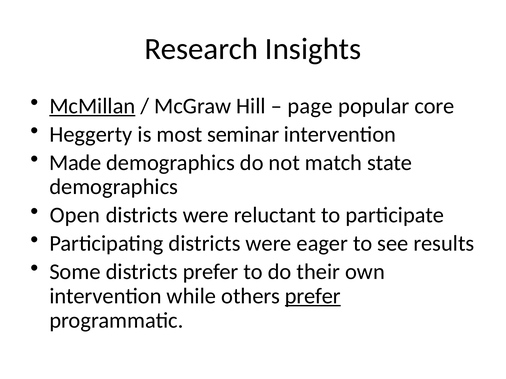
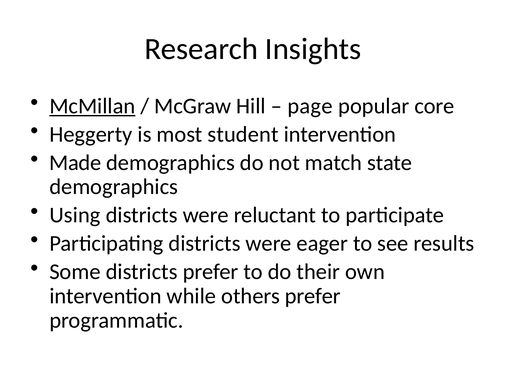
seminar: seminar -> student (243, 134)
Open: Open -> Using (75, 215)
prefer underline: present -> none (313, 296)
